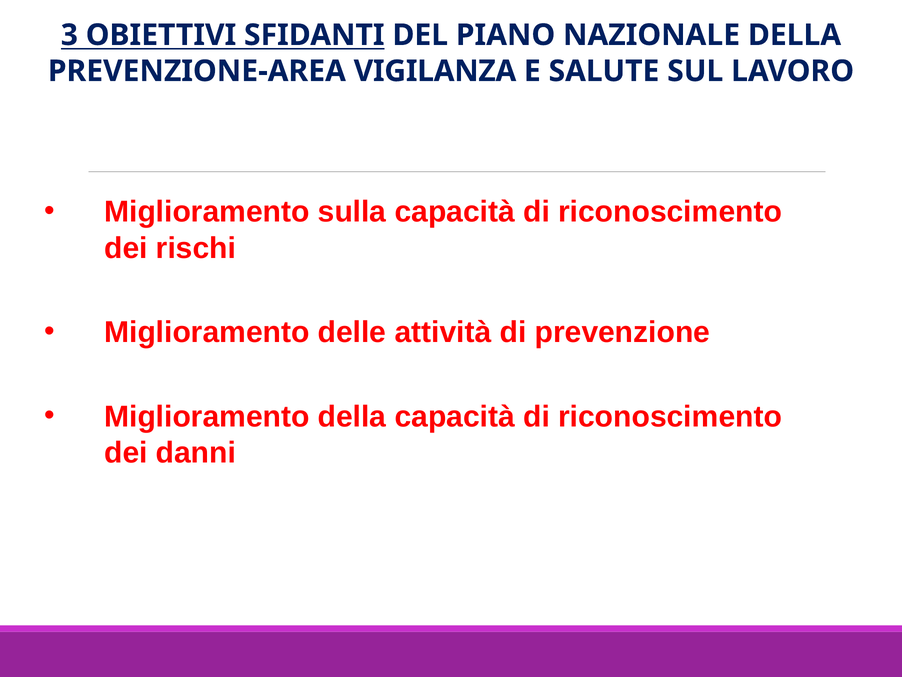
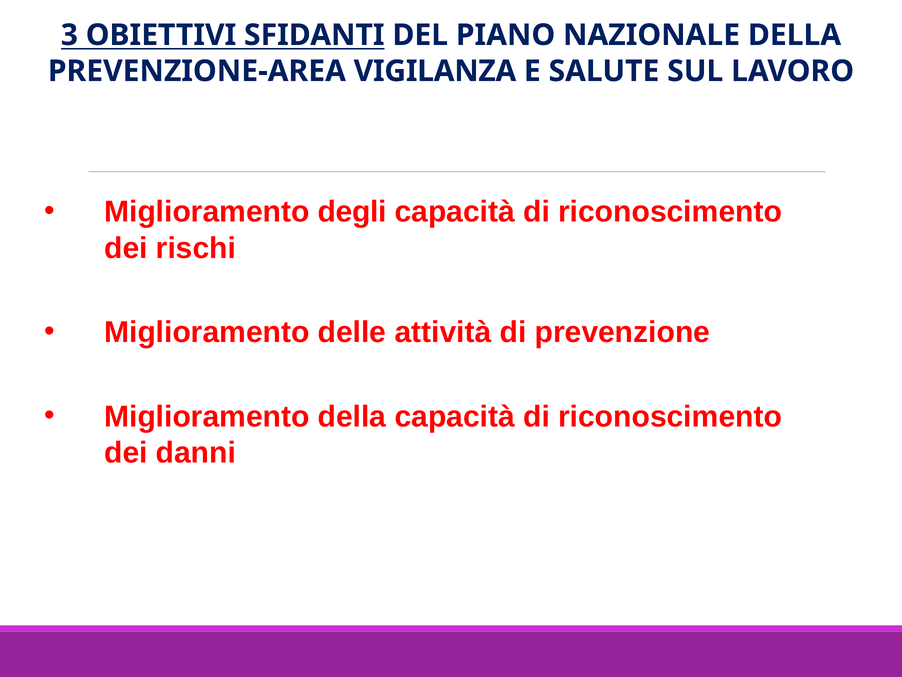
sulla: sulla -> degli (352, 212)
